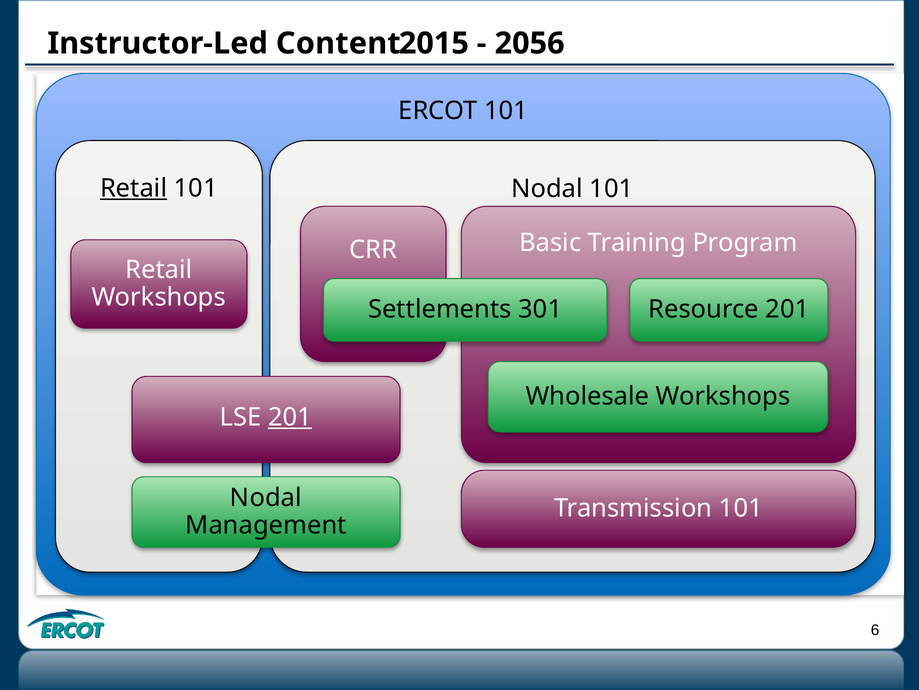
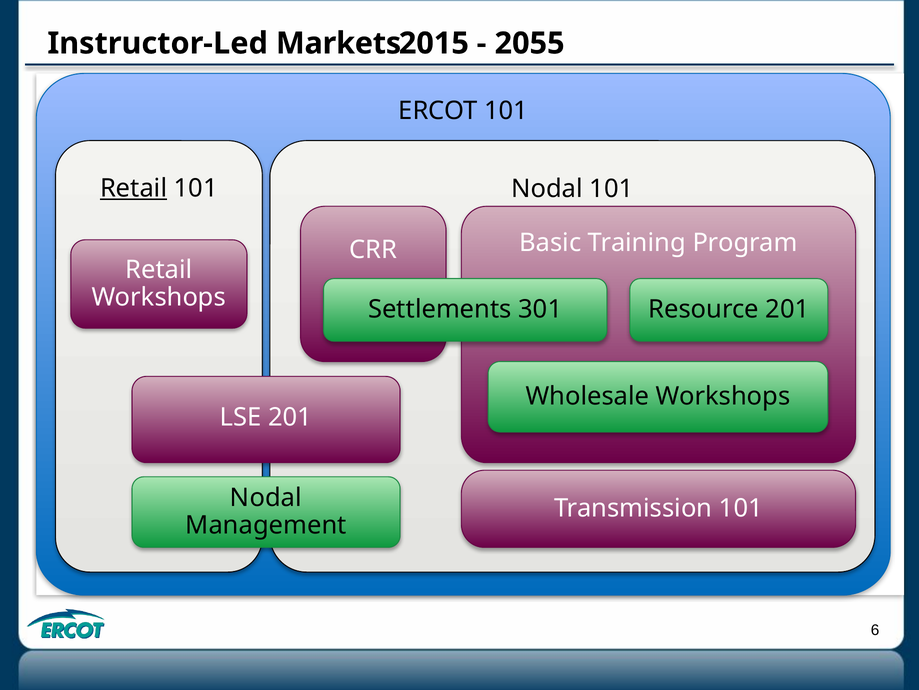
Content: Content -> Markets (339, 43)
2056: 2056 -> 2055 (530, 43)
201 underline: present -> none (290, 417)
